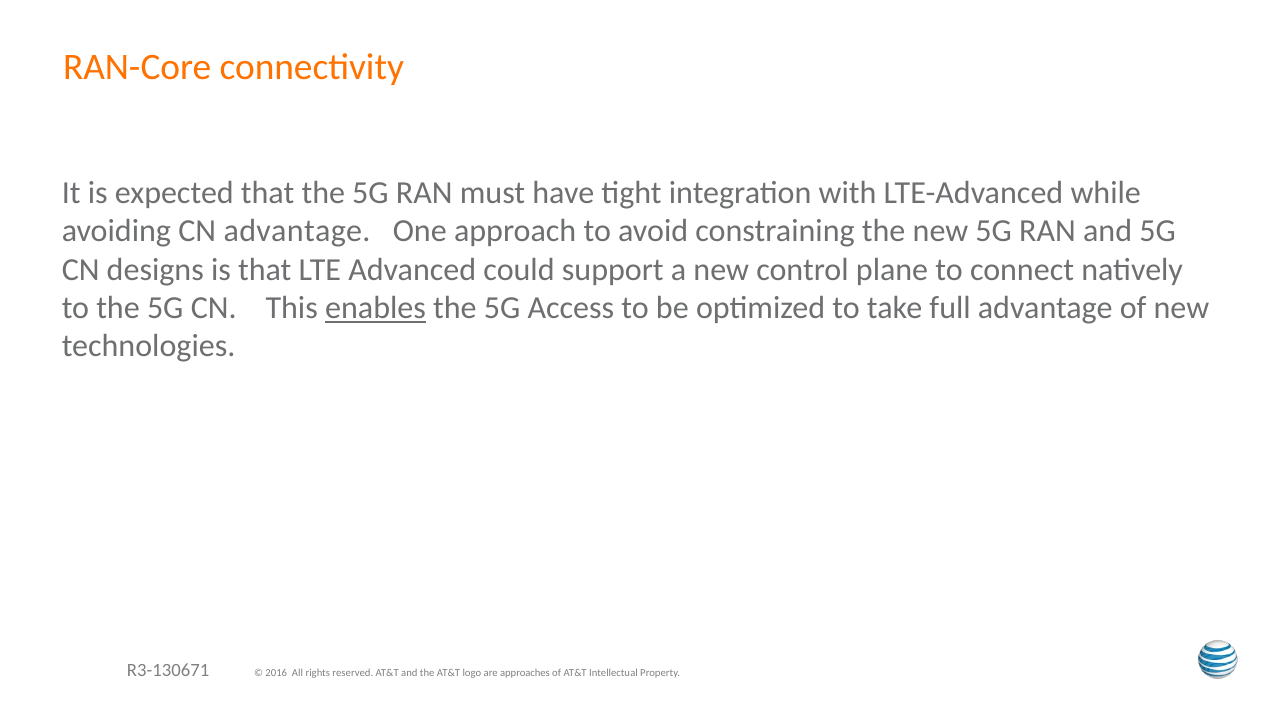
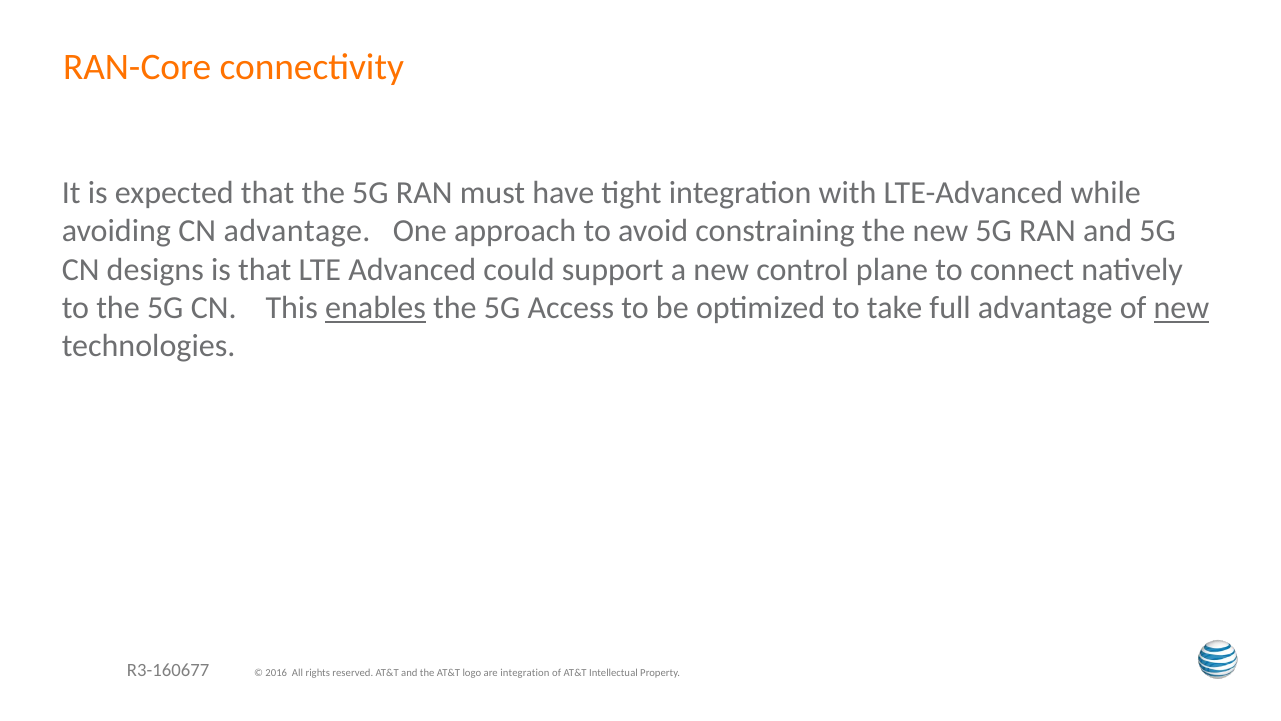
new underline: none -> present (1181, 308)
R3-130671: R3-130671 -> R3-160677 (168, 670)
are approaches: approaches -> integration (525, 673)
